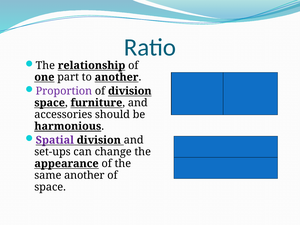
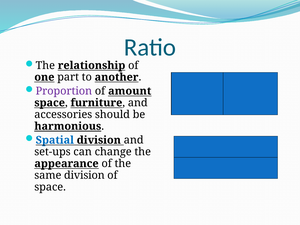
of division: division -> amount (130, 91)
Spatial colour: purple -> blue (55, 140)
same another: another -> division (84, 175)
